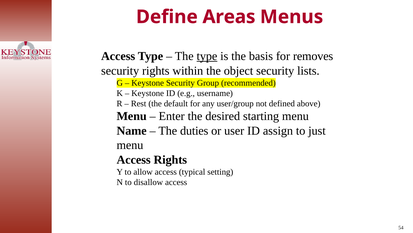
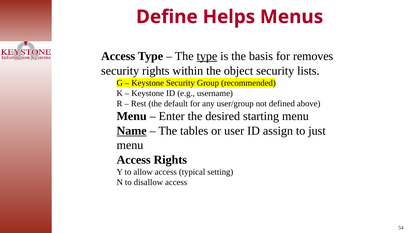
Areas: Areas -> Helps (229, 17)
Name underline: none -> present (132, 130)
duties: duties -> tables (194, 130)
